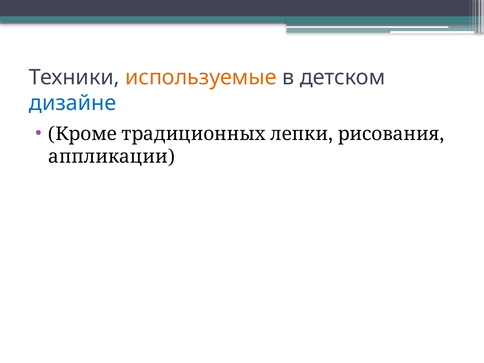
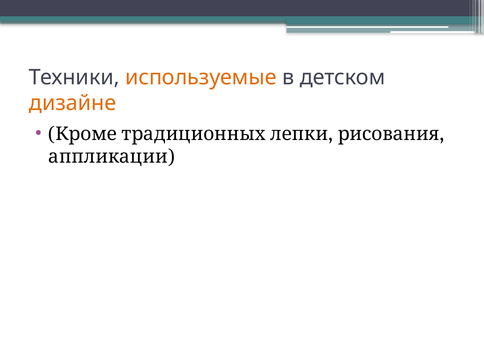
дизайне colour: blue -> orange (73, 103)
